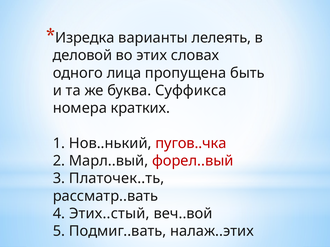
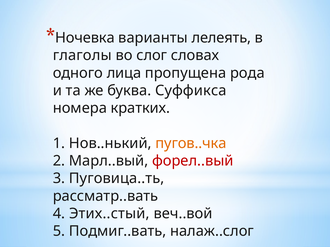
Изредка: Изредка -> Ночевка (85, 38)
деловой: деловой -> глаголы (82, 55)
этих: этих -> слог (152, 55)
быть: быть -> рода (247, 73)
пугов..чка colour: red -> orange (191, 144)
Платочек..ть: Платочек..ть -> Пуговица..ть (117, 179)
налаж..этих: налаж..этих -> налаж..слог (212, 232)
